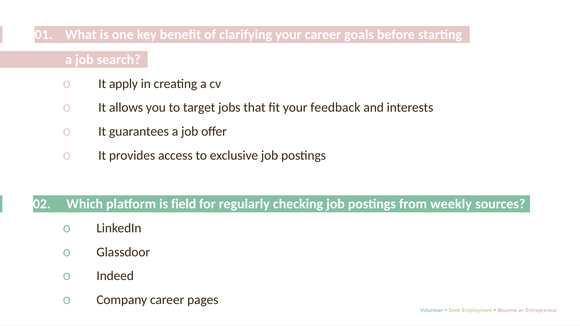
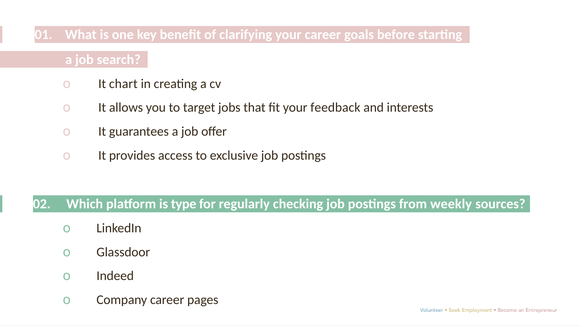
apply: apply -> chart (123, 84)
field: field -> type (184, 204)
